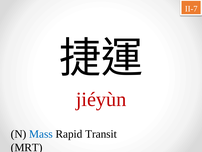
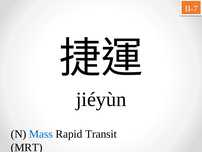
jiéyùn colour: red -> black (101, 99)
